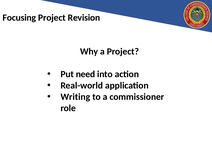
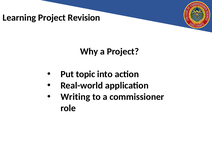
Focusing: Focusing -> Learning (19, 18)
need: need -> topic (85, 74)
